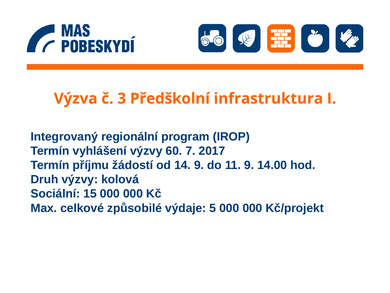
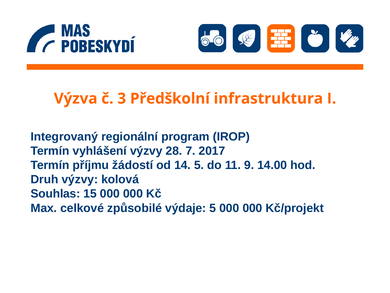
60: 60 -> 28 (174, 151)
14 9: 9 -> 5 (199, 165)
Sociální: Sociální -> Souhlas (55, 193)
